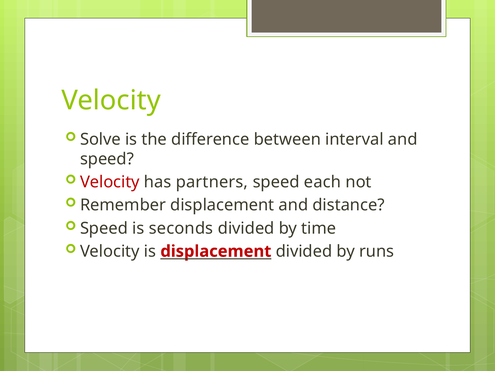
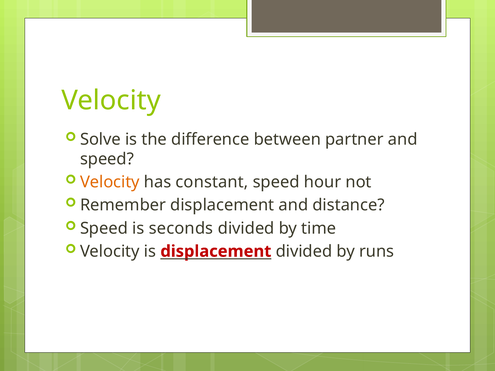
interval: interval -> partner (354, 139)
Velocity colour: red -> orange (110, 182)
partners: partners -> constant (212, 182)
each: each -> hour (323, 182)
